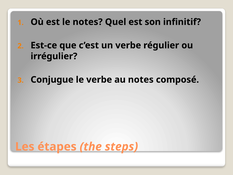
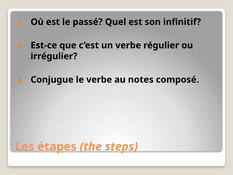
le notes: notes -> passé (88, 22)
